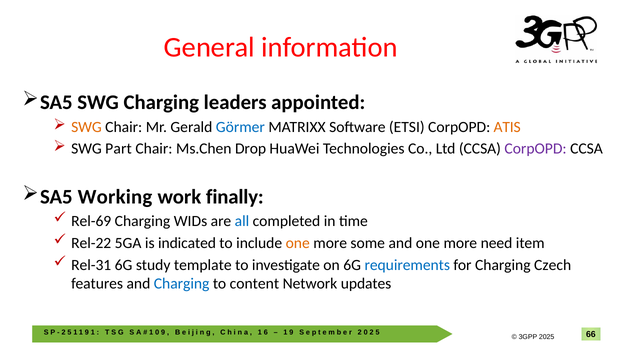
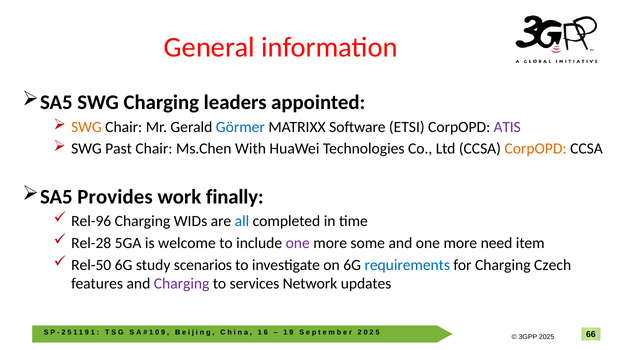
ATIS colour: orange -> purple (507, 127)
Part: Part -> Past (119, 149)
Drop: Drop -> With (250, 149)
CorpOPD colour: purple -> orange (536, 149)
Working: Working -> Provides (115, 197)
Rel-69: Rel-69 -> Rel-96 (91, 222)
Rel-22: Rel-22 -> Rel-28 (91, 243)
indicated: indicated -> welcome (187, 243)
one colour: orange -> purple (298, 243)
Rel-31: Rel-31 -> Rel-50 (91, 265)
template: template -> scenarios (203, 265)
Charging colour: blue -> purple (182, 284)
content: content -> services (254, 284)
